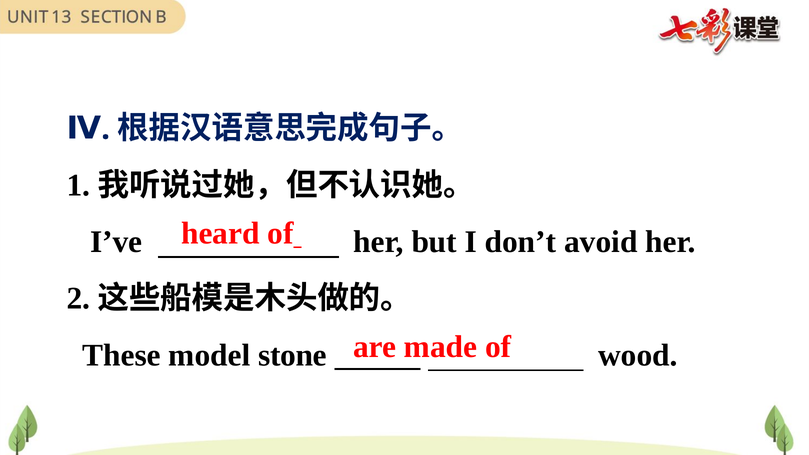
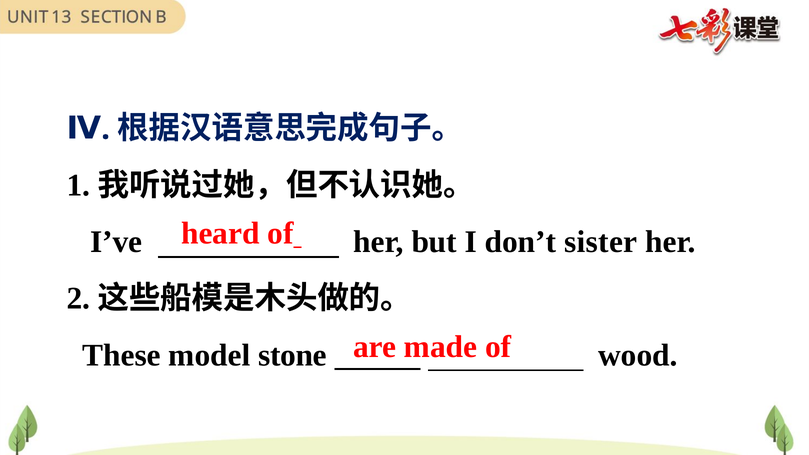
avoid: avoid -> sister (601, 242)
